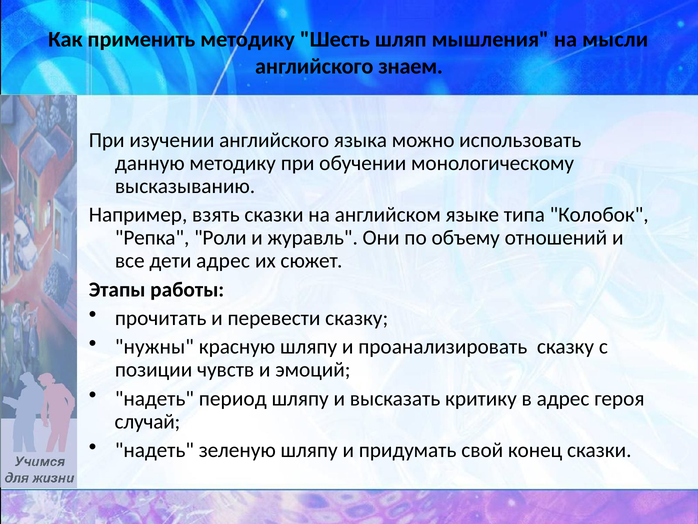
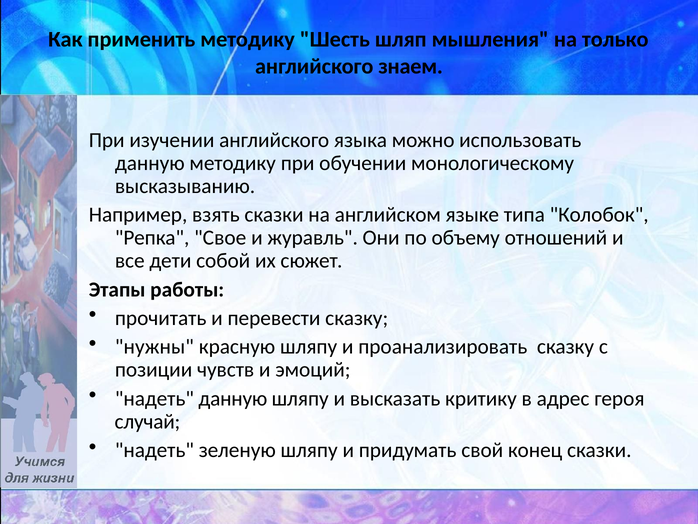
мысли: мысли -> только (615, 39)
Роли: Роли -> Свое (220, 238)
дети адрес: адрес -> собой (223, 261)
надеть период: период -> данную (233, 398)
